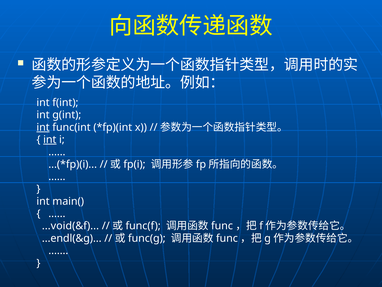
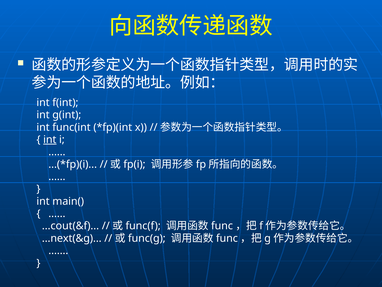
int underline: present -> none (43, 127)
...void(&f: ...void(&f -> ...cout(&f (71, 226)
...endl(&g: ...endl(&g -> ...next(&g (72, 238)
